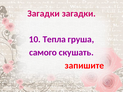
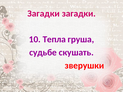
самого: самого -> судьбе (43, 53)
запишите: запишите -> зверушки (84, 66)
